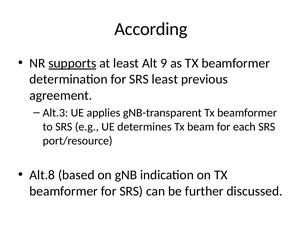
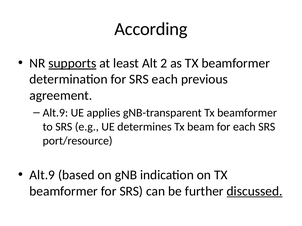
9: 9 -> 2 (164, 63)
SRS least: least -> each (165, 79)
Alt.3: Alt.3 -> Alt.9 (55, 113)
Alt.8: Alt.8 -> Alt.9 (42, 175)
discussed underline: none -> present (255, 192)
